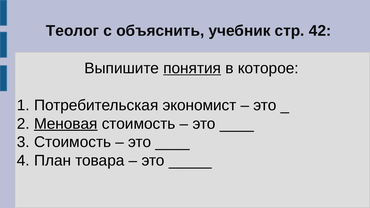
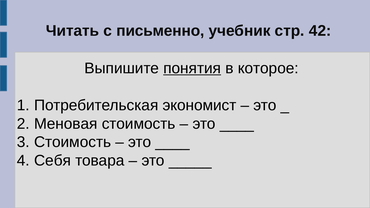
Теолог: Теолог -> Читать (73, 31)
объяснить: объяснить -> письменно (160, 31)
Меновая underline: present -> none (66, 124)
План: План -> Себя (53, 161)
